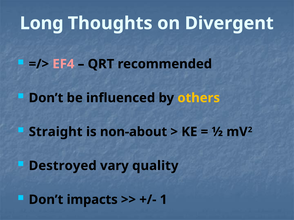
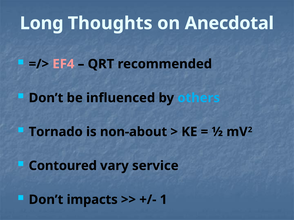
Divergent: Divergent -> Anecdotal (229, 23)
others colour: yellow -> light blue (199, 98)
Straight: Straight -> Tornado (56, 132)
Destroyed: Destroyed -> Contoured (63, 166)
quality: quality -> service (155, 166)
